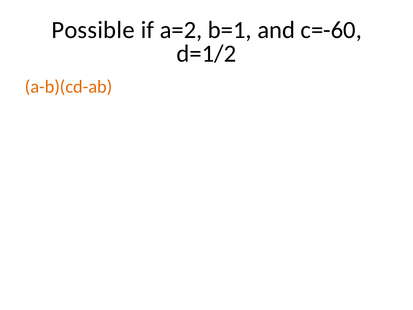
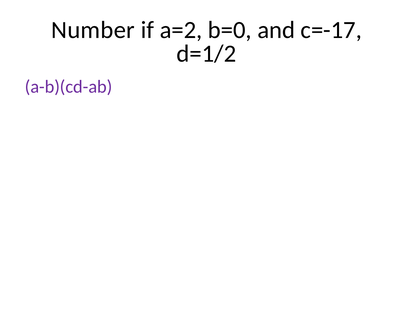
Possible: Possible -> Number (93, 30)
b=1: b=1 -> b=0 (230, 30)
c=-60: c=-60 -> c=-17 (331, 30)
a-b)(cd-ab colour: orange -> purple (69, 87)
